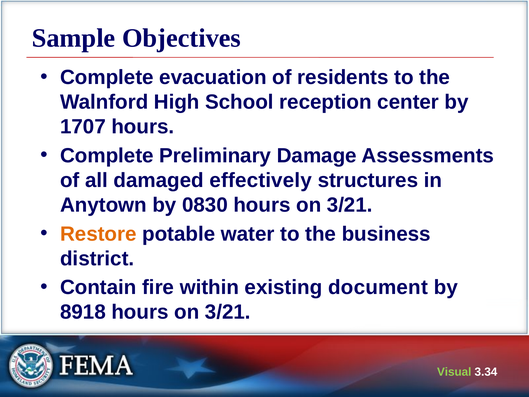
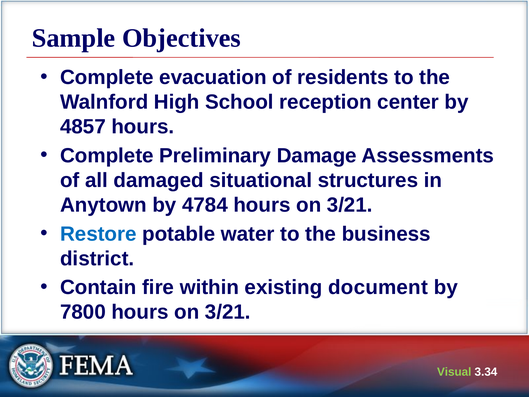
1707: 1707 -> 4857 (83, 127)
effectively: effectively -> situational (261, 180)
0830: 0830 -> 4784 (205, 205)
Restore colour: orange -> blue (98, 234)
8918: 8918 -> 7800 (83, 312)
